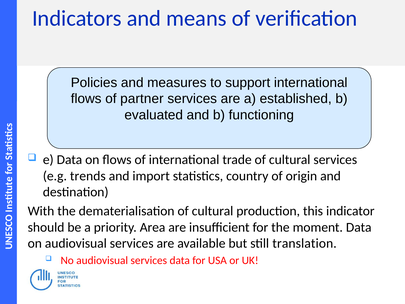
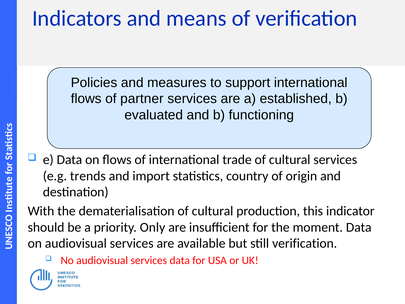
Area: Area -> Only (153, 227)
still translation: translation -> verification (305, 243)
